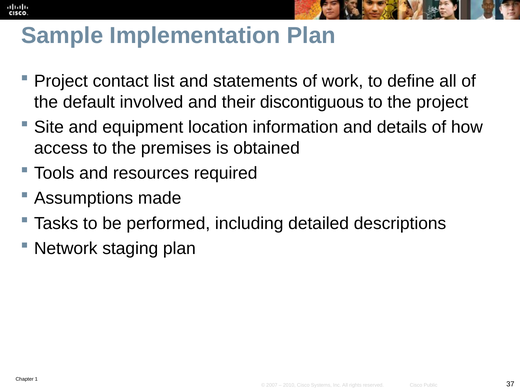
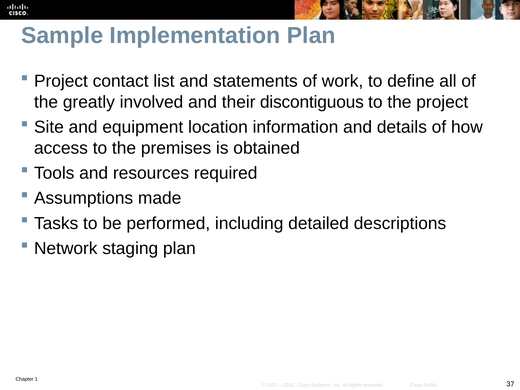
default: default -> greatly (89, 102)
